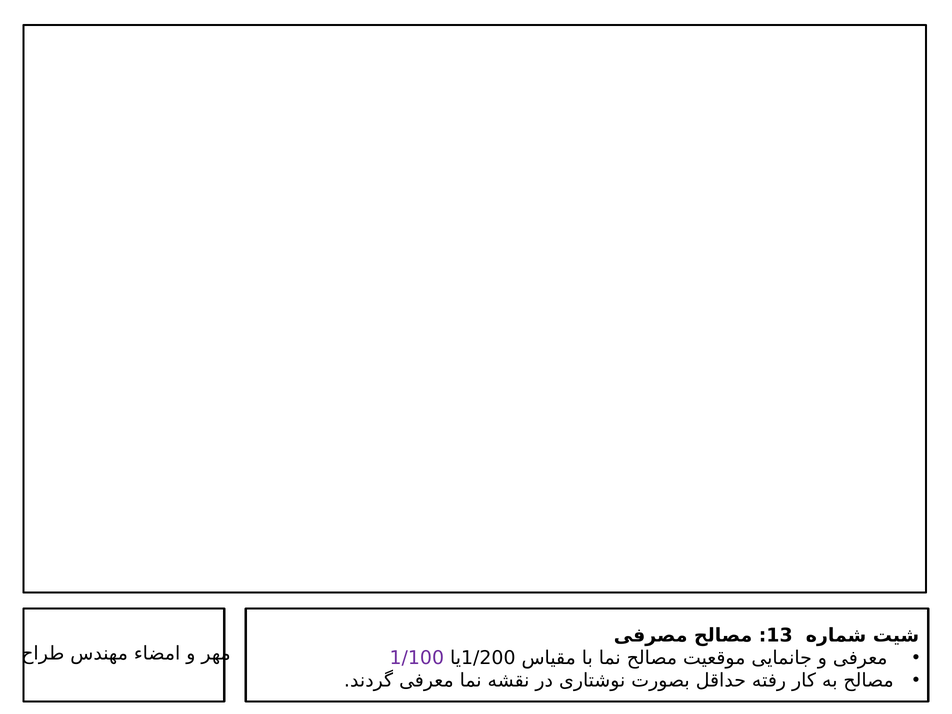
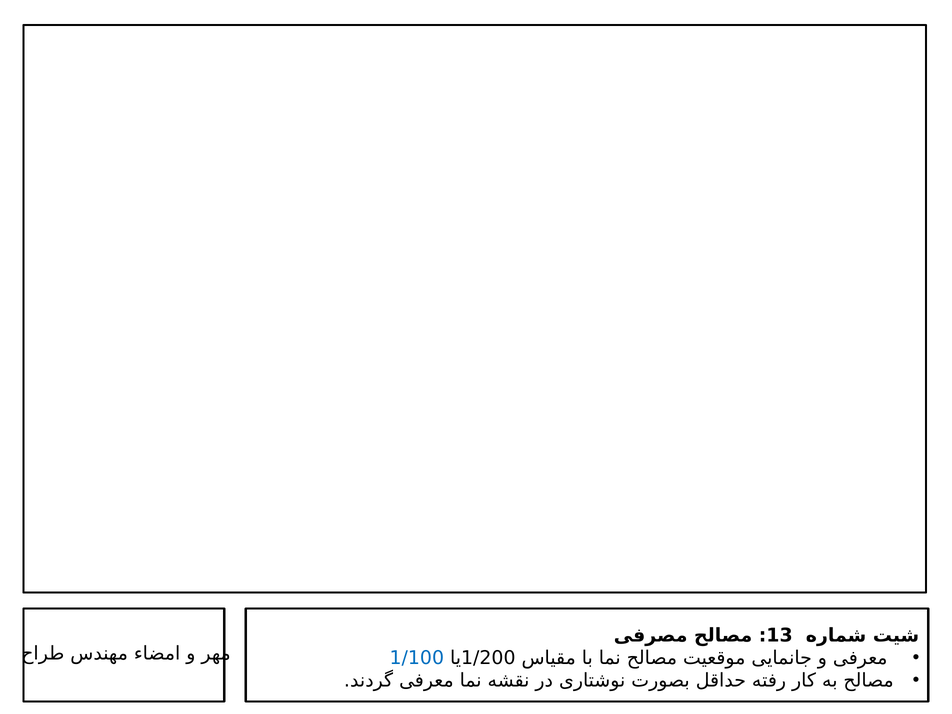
1/100 colour: purple -> blue (417, 658)
